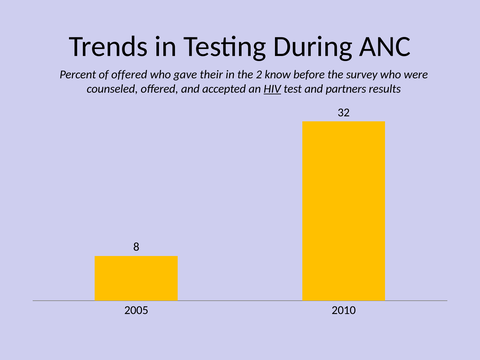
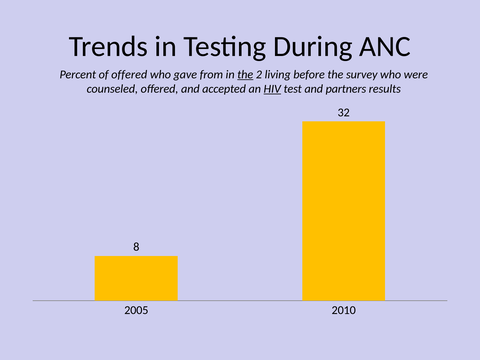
their: their -> from (211, 74)
the underline: none -> present (245, 74)
know: know -> living (278, 74)
